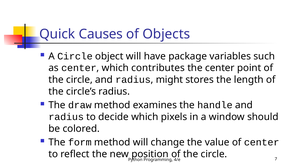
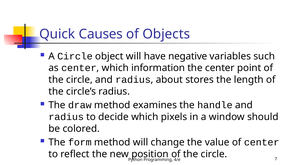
package: package -> negative (188, 56)
contributes: contributes -> information (158, 68)
might: might -> about (169, 80)
